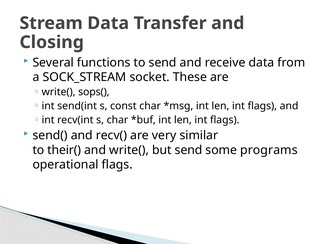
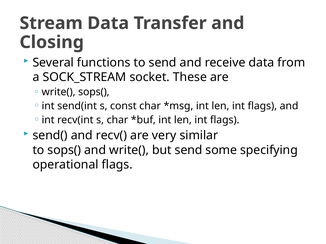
to their(: their( -> sops( (64, 150)
programs: programs -> specifying (269, 150)
